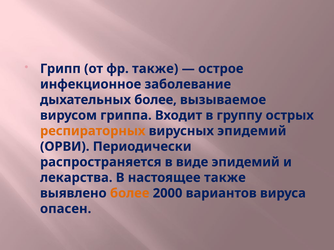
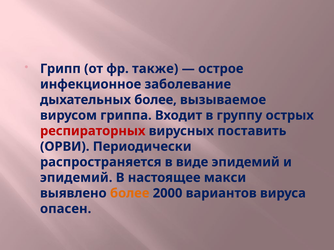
респираторных colour: orange -> red (93, 131)
вирусных эпидемий: эпидемий -> поставить (252, 131)
лекарства: лекарства -> эпидемий (76, 178)
настоящее также: также -> макси (225, 178)
